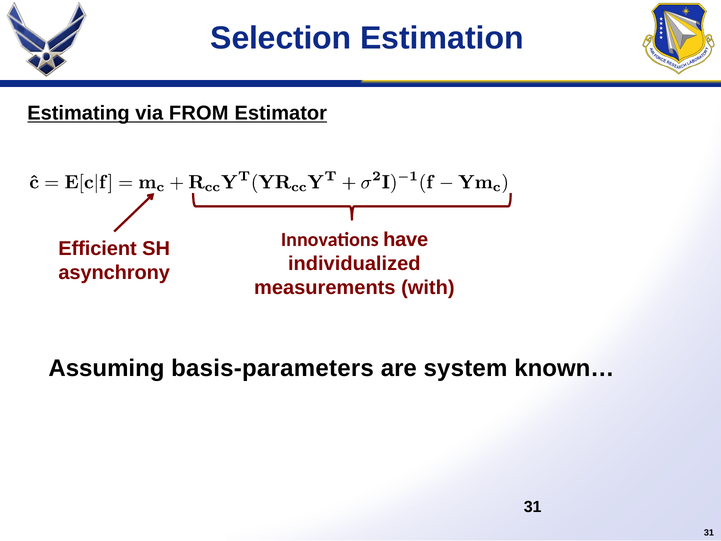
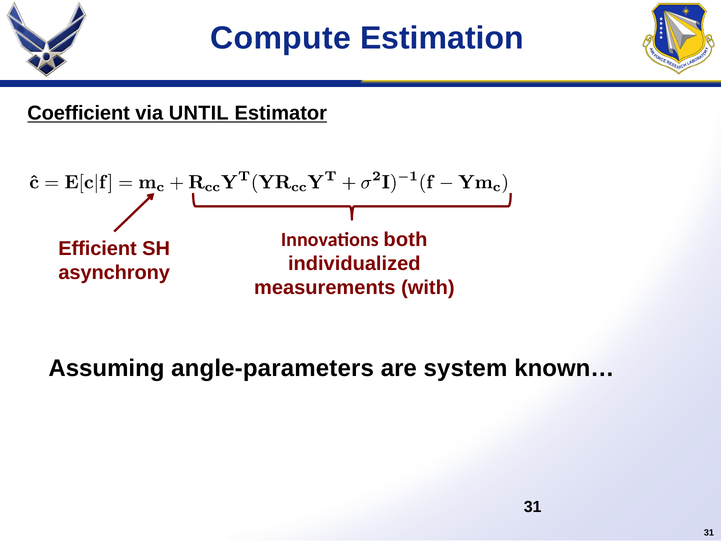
Selection: Selection -> Compute (281, 38)
Estimating: Estimating -> Coefficient (79, 113)
FROM: FROM -> UNTIL (199, 113)
have: have -> both (405, 239)
basis-parameters: basis-parameters -> angle-parameters (273, 368)
